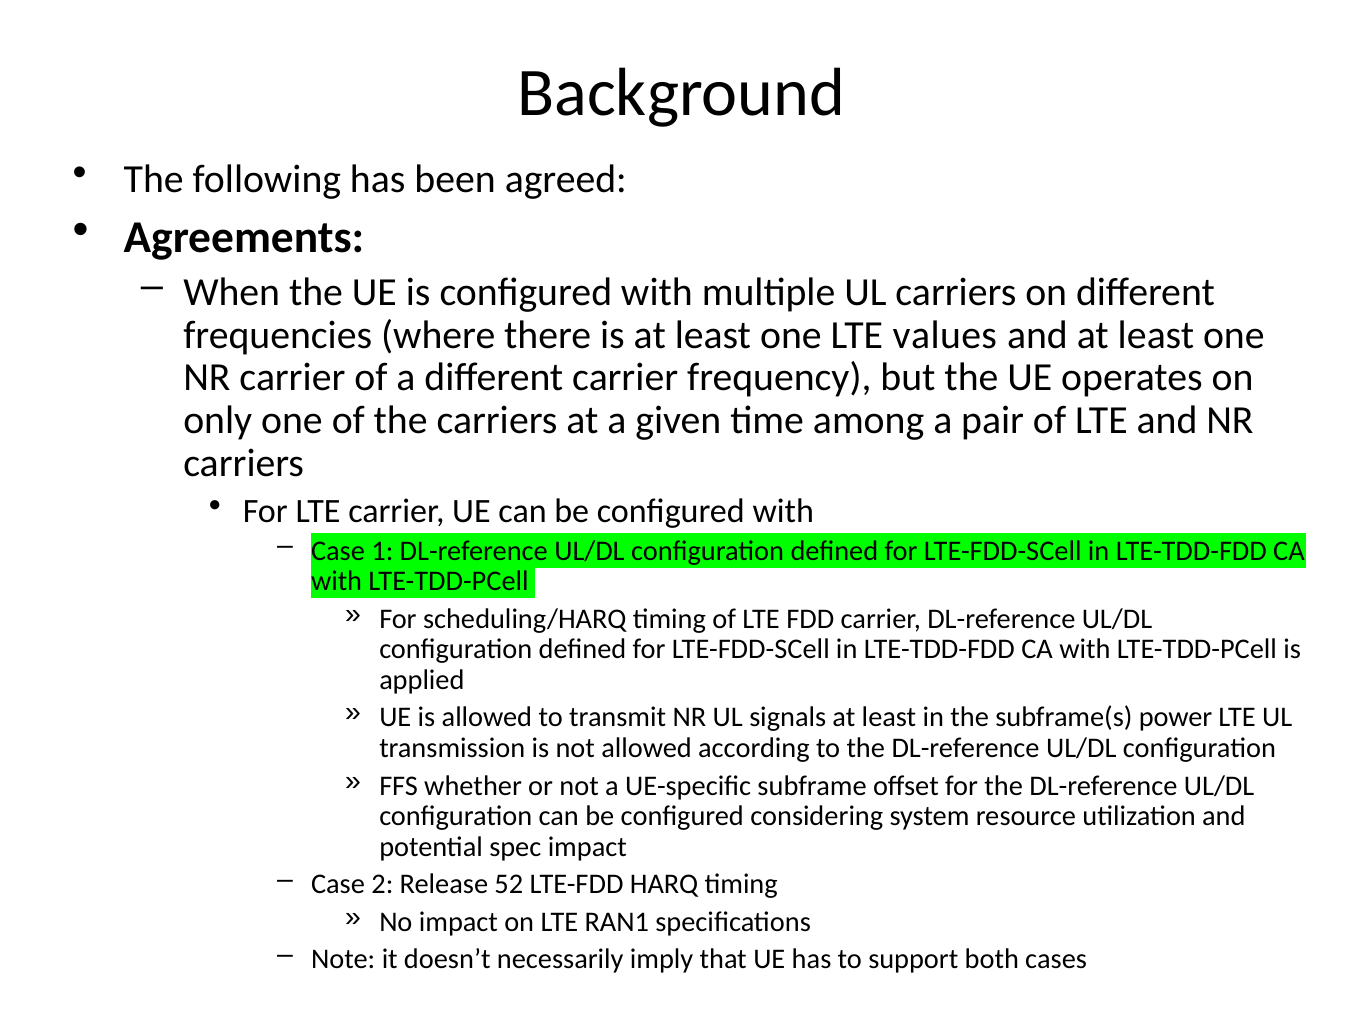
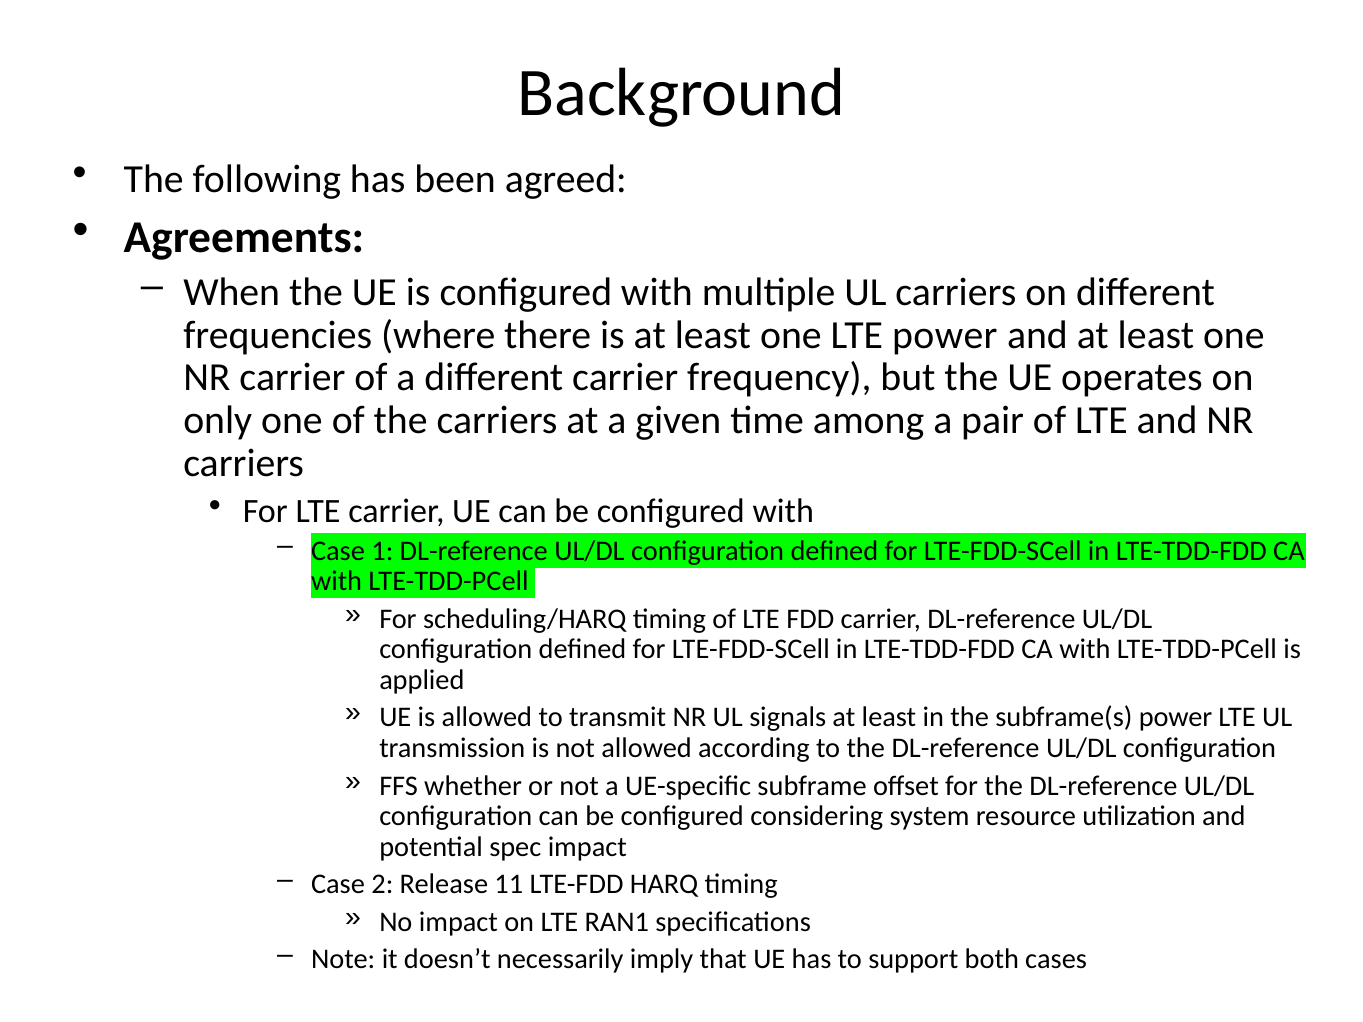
LTE values: values -> power (945, 335)
52: 52 -> 11 (509, 885)
